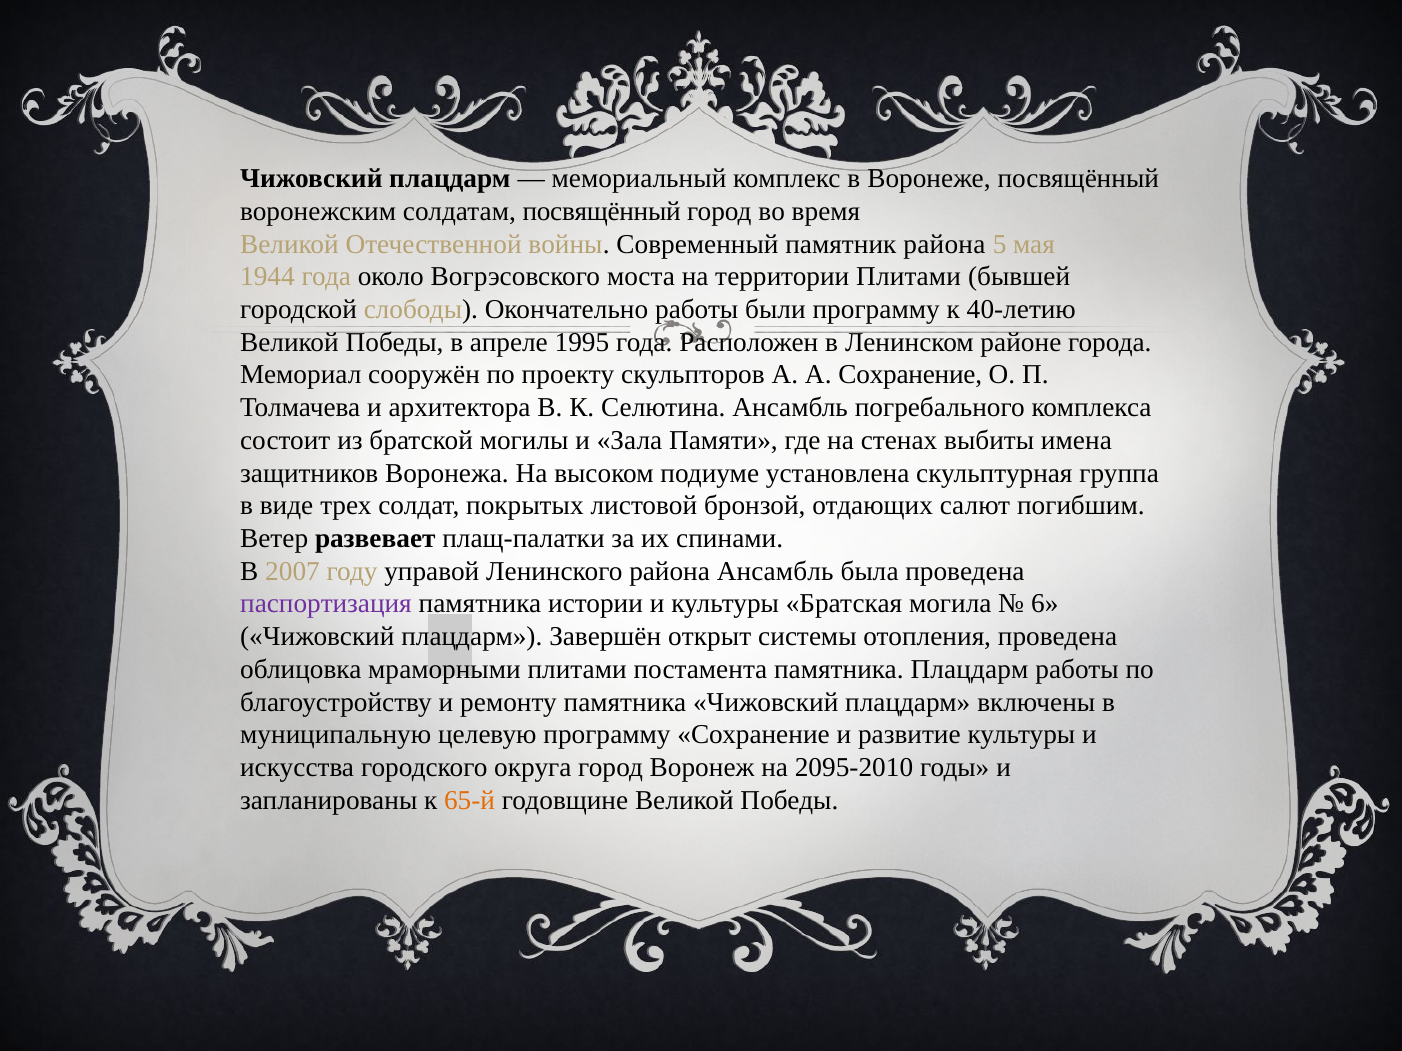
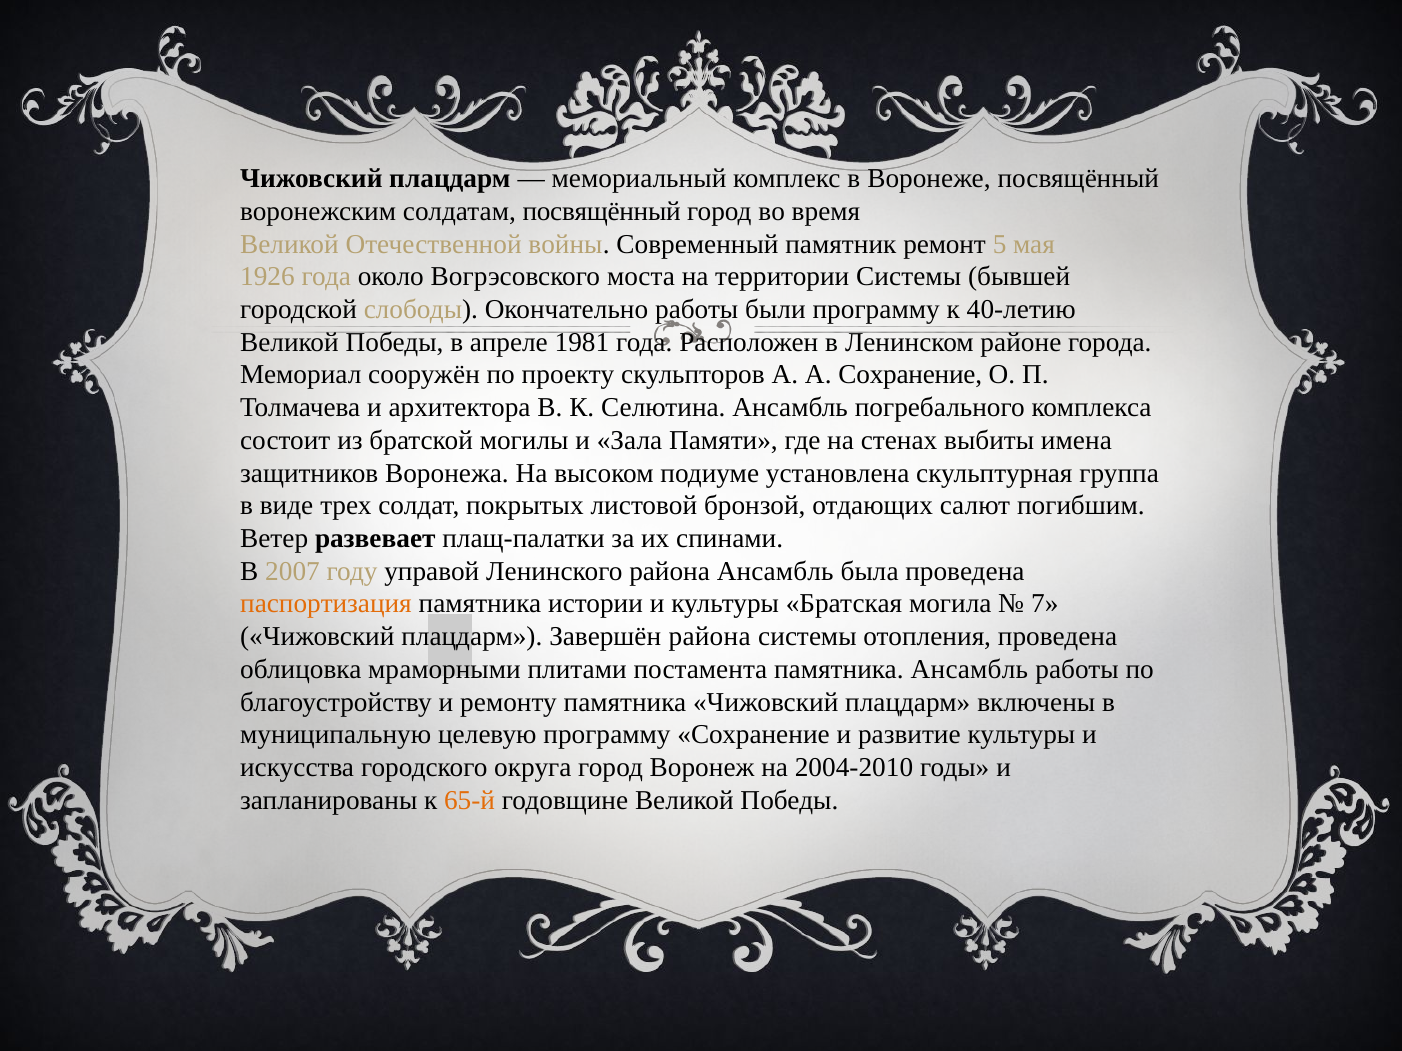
памятник района: района -> ремонт (945, 244)
1944: 1944 -> 1926 (267, 277)
территории Плитами: Плитами -> Системы (909, 277)
1995: 1995 -> 1981 (582, 342)
паспортизация colour: purple -> orange (326, 604)
6: 6 -> 7 (1045, 604)
Завершён открыт: открыт -> района (710, 637)
памятника Плацдарм: Плацдарм -> Ансамбль (969, 670)
2095-2010: 2095-2010 -> 2004-2010 (854, 768)
